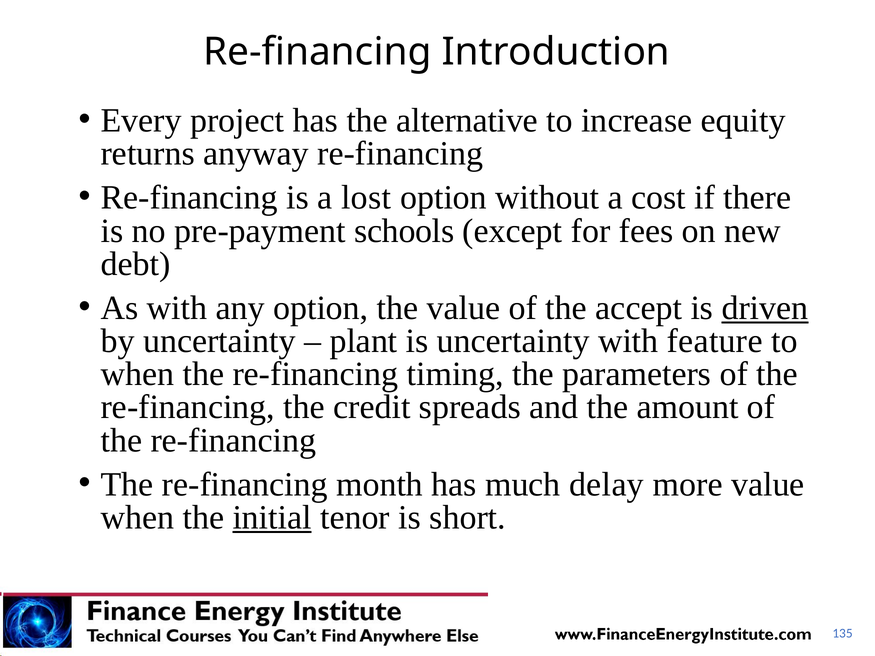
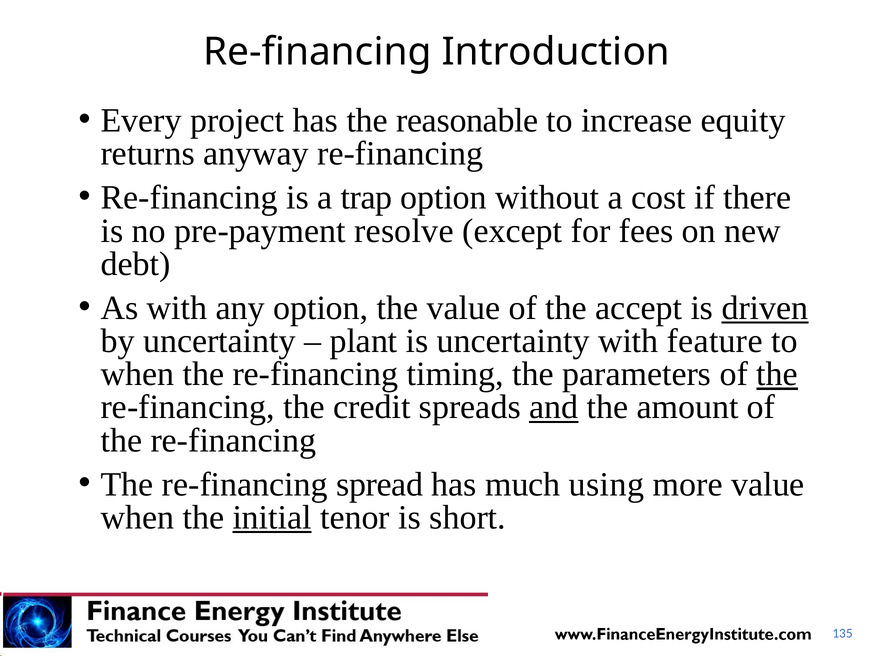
alternative: alternative -> reasonable (467, 121)
lost: lost -> trap (366, 198)
schools: schools -> resolve (404, 231)
the underline: none -> present (777, 374)
and underline: none -> present (554, 407)
month: month -> spread (380, 484)
delay: delay -> using (607, 484)
